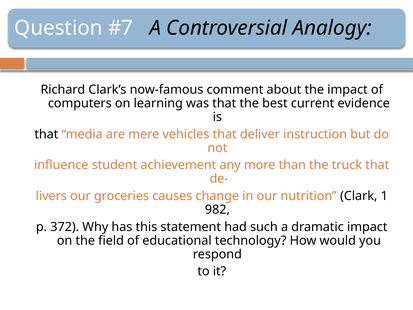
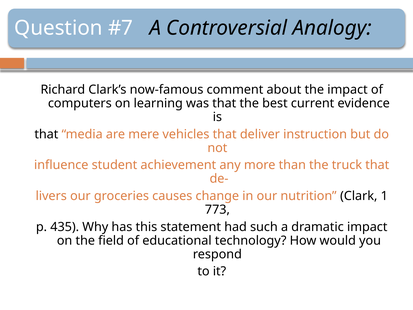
982: 982 -> 773 (217, 209)
372: 372 -> 435 (65, 227)
